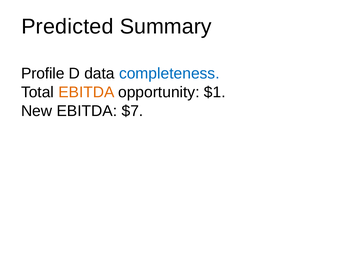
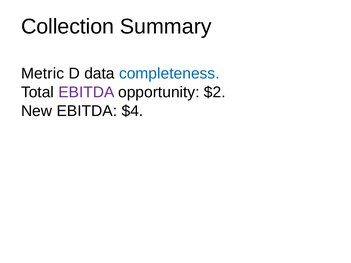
Predicted: Predicted -> Collection (68, 27)
Profile: Profile -> Metric (43, 74)
EBITDA colour: orange -> purple (86, 92)
$1: $1 -> $2 (215, 92)
$7: $7 -> $4 (132, 111)
